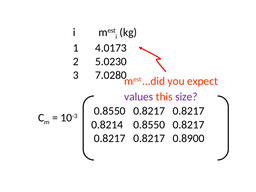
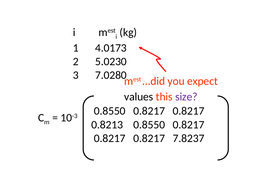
values colour: purple -> black (139, 97)
0.8214: 0.8214 -> 0.8213 (107, 125)
0.8900: 0.8900 -> 7.8237 (189, 138)
